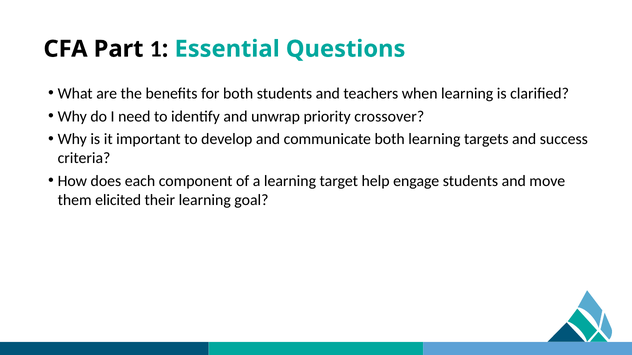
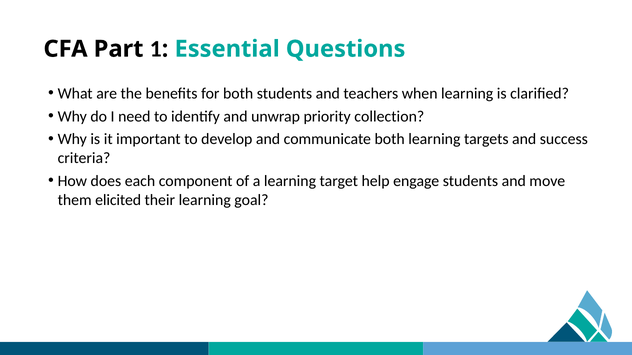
crossover: crossover -> collection (389, 116)
